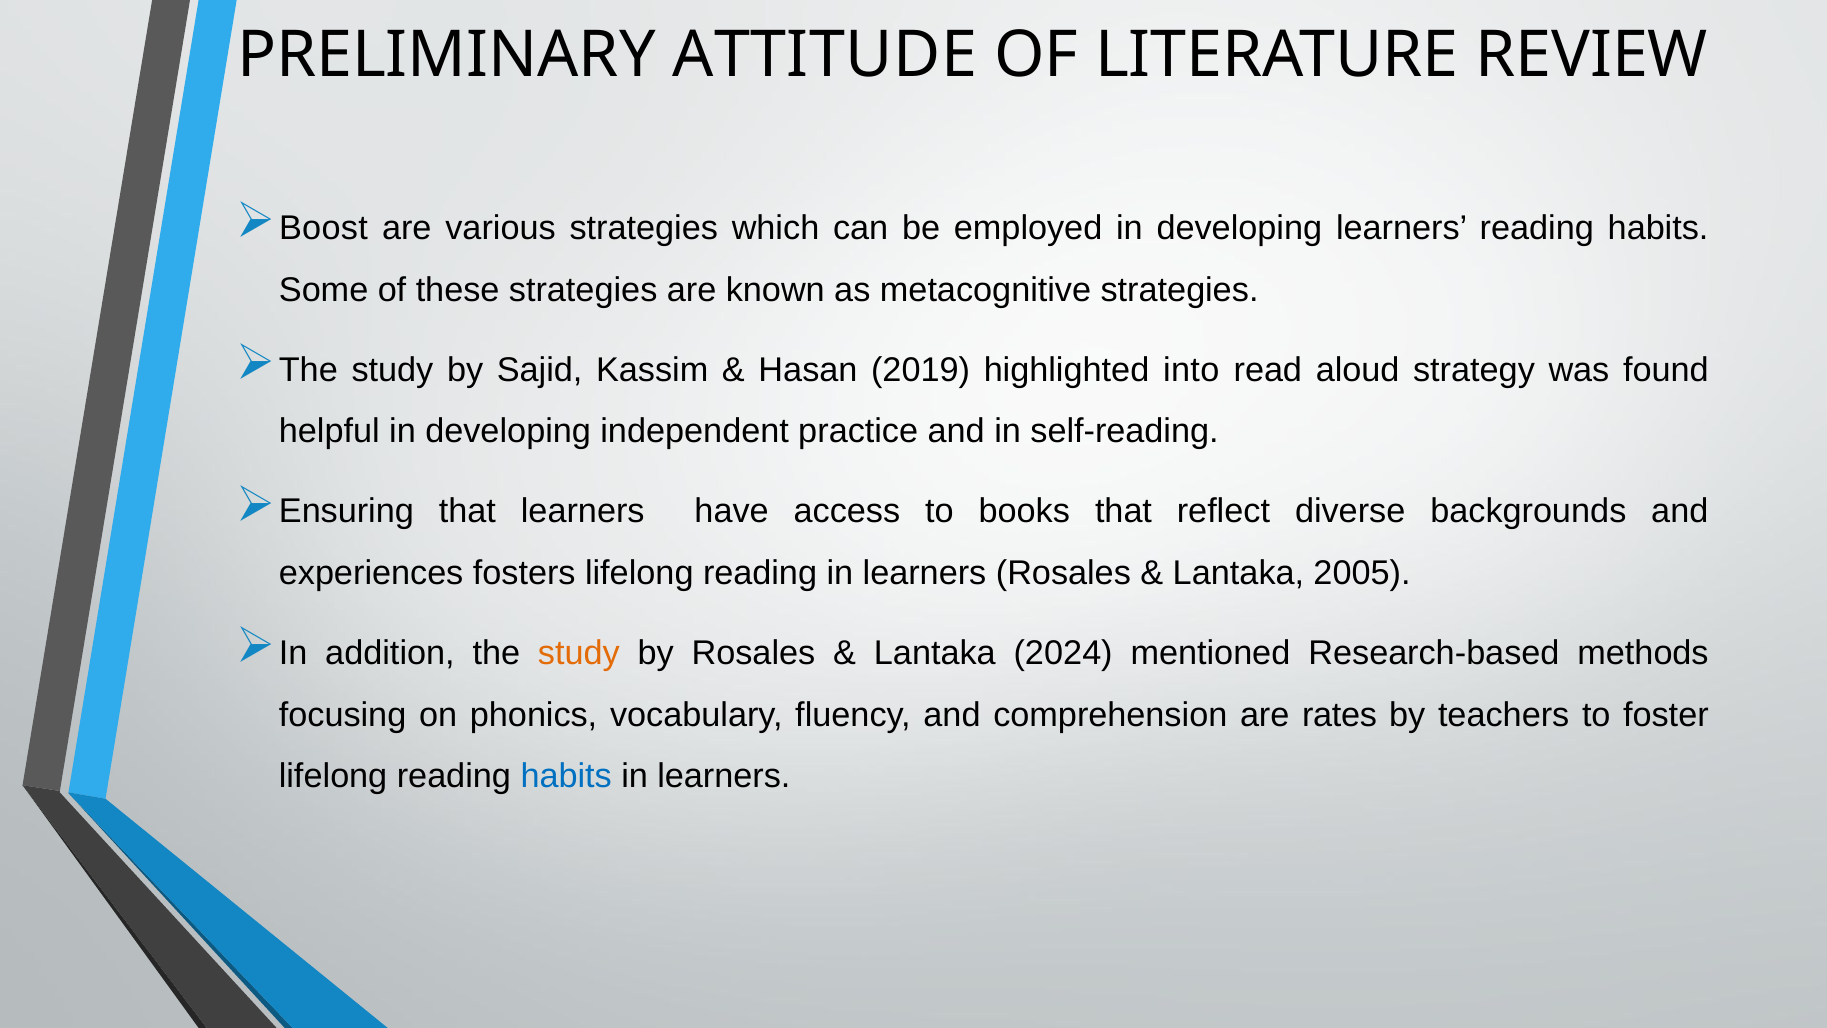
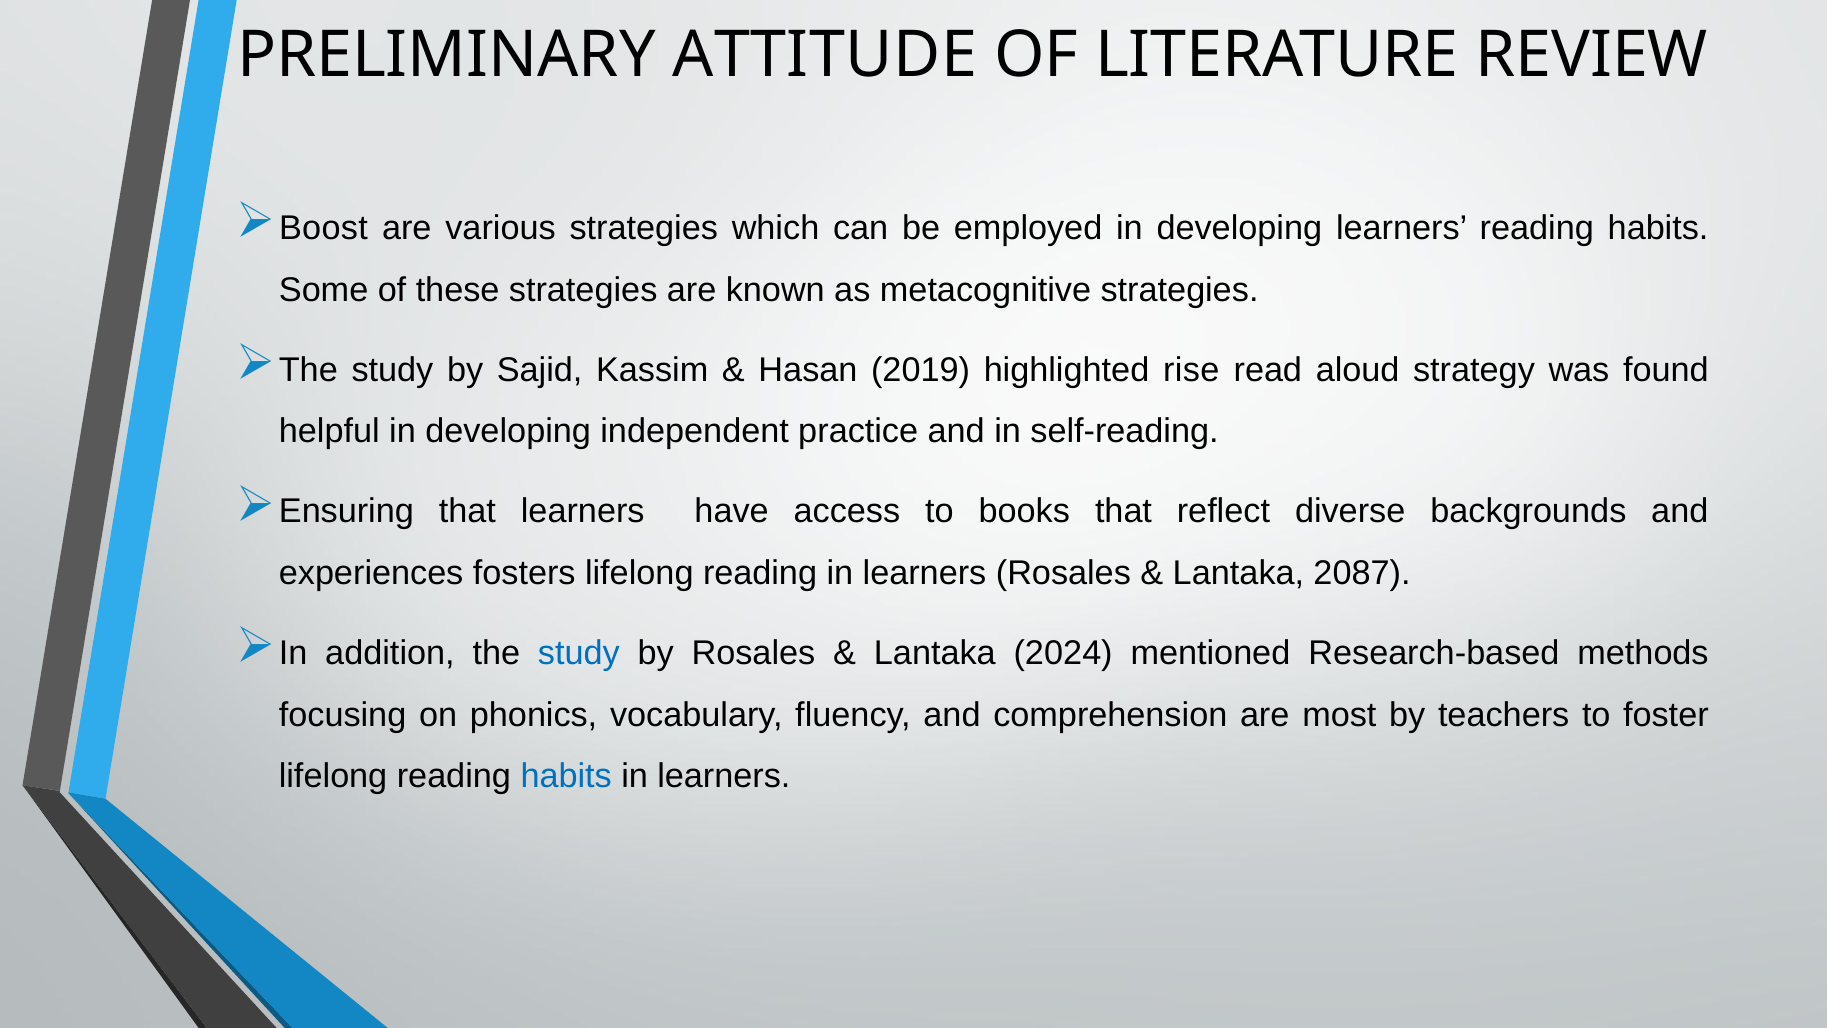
into: into -> rise (1191, 370)
2005: 2005 -> 2087 (1362, 573)
study colour: orange -> blue (579, 653)
rates: rates -> most (1339, 715)
